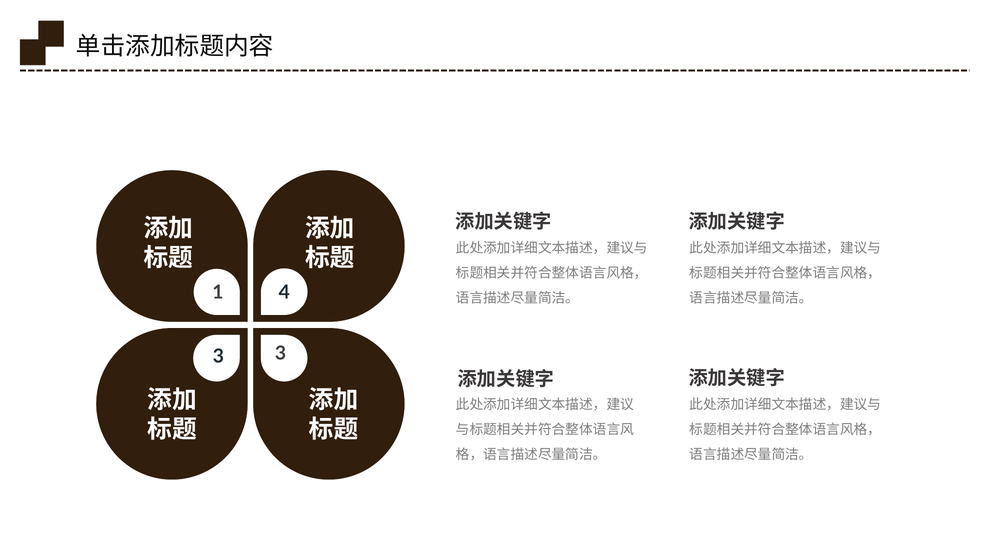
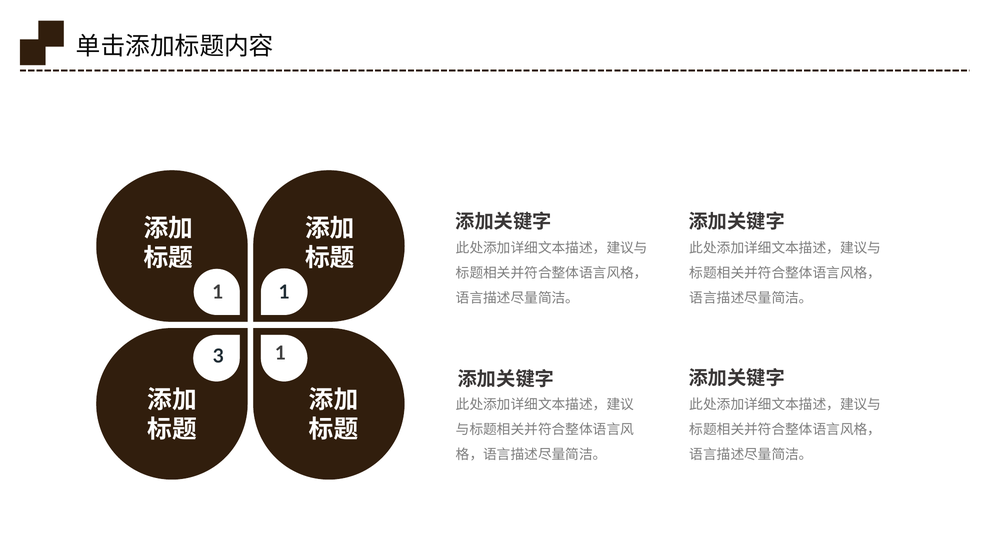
1 4: 4 -> 1 (284, 292)
3 3: 3 -> 1 (281, 353)
